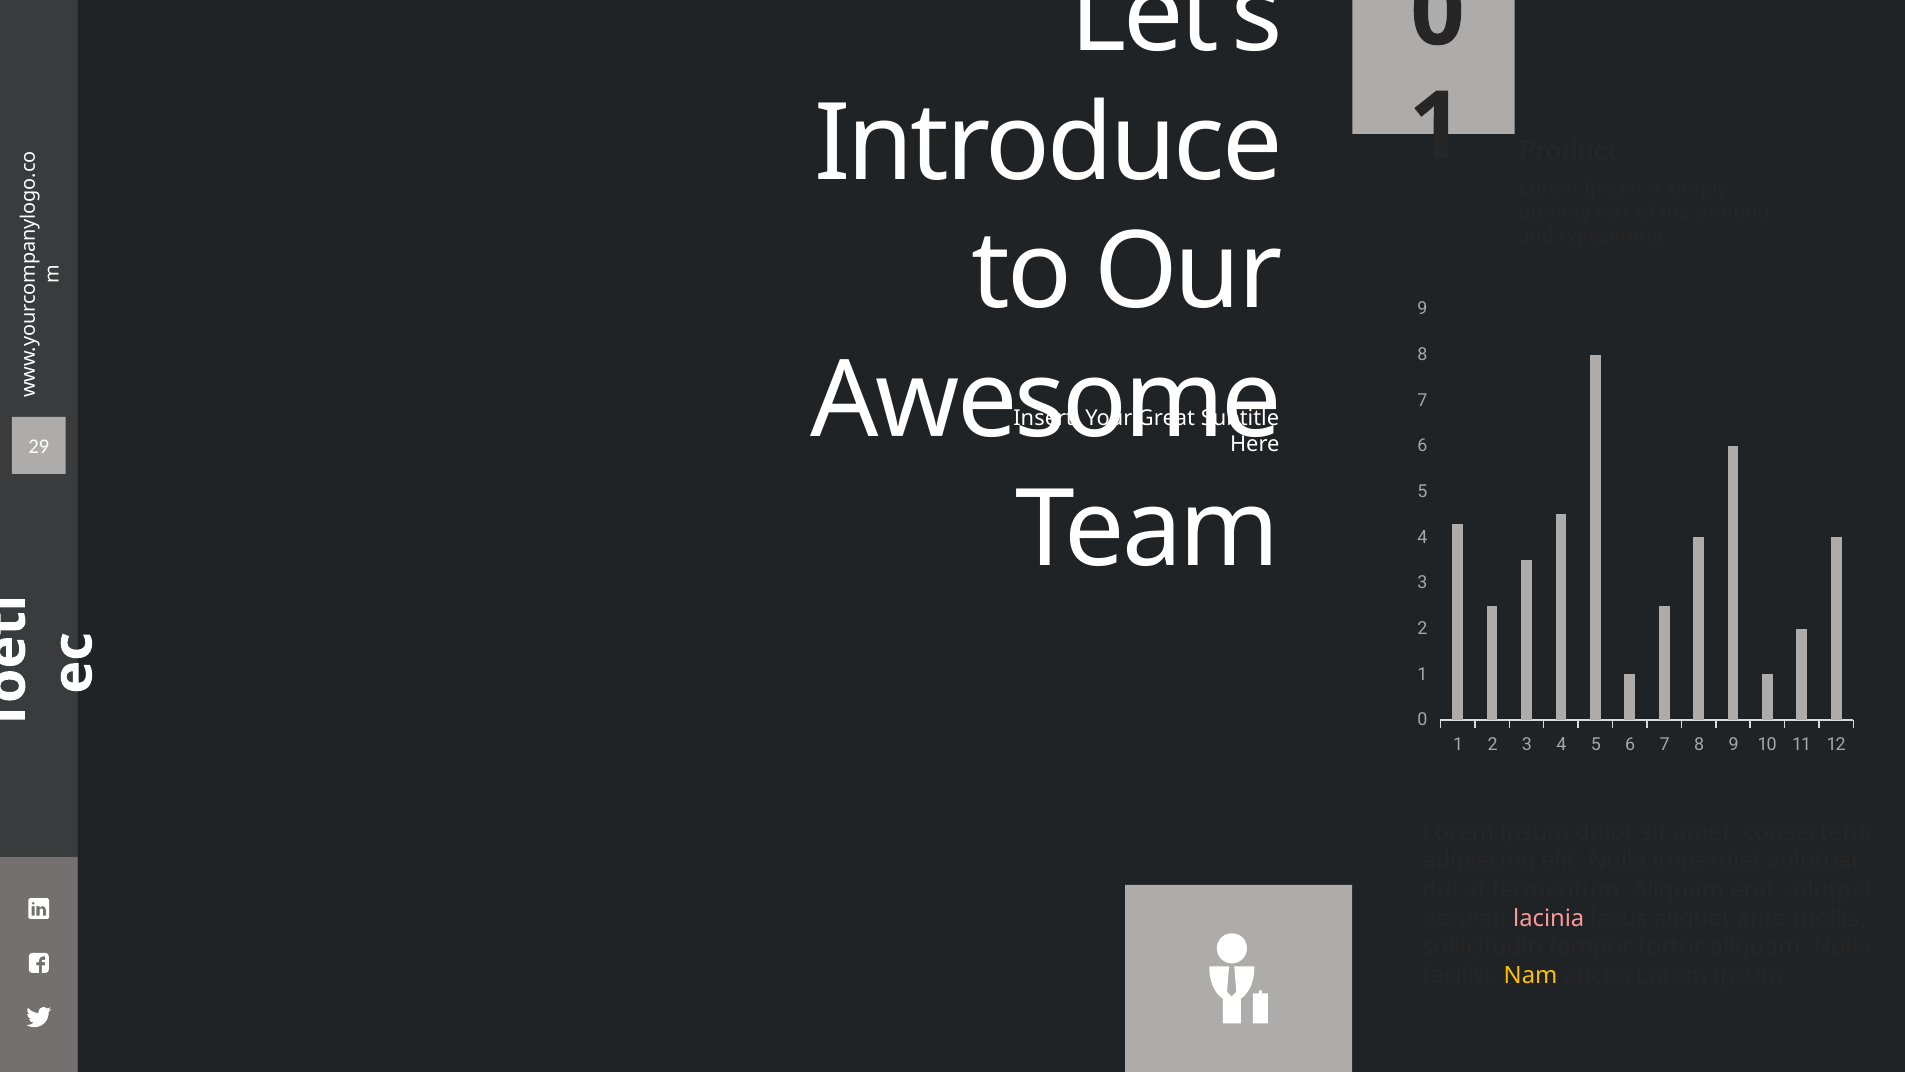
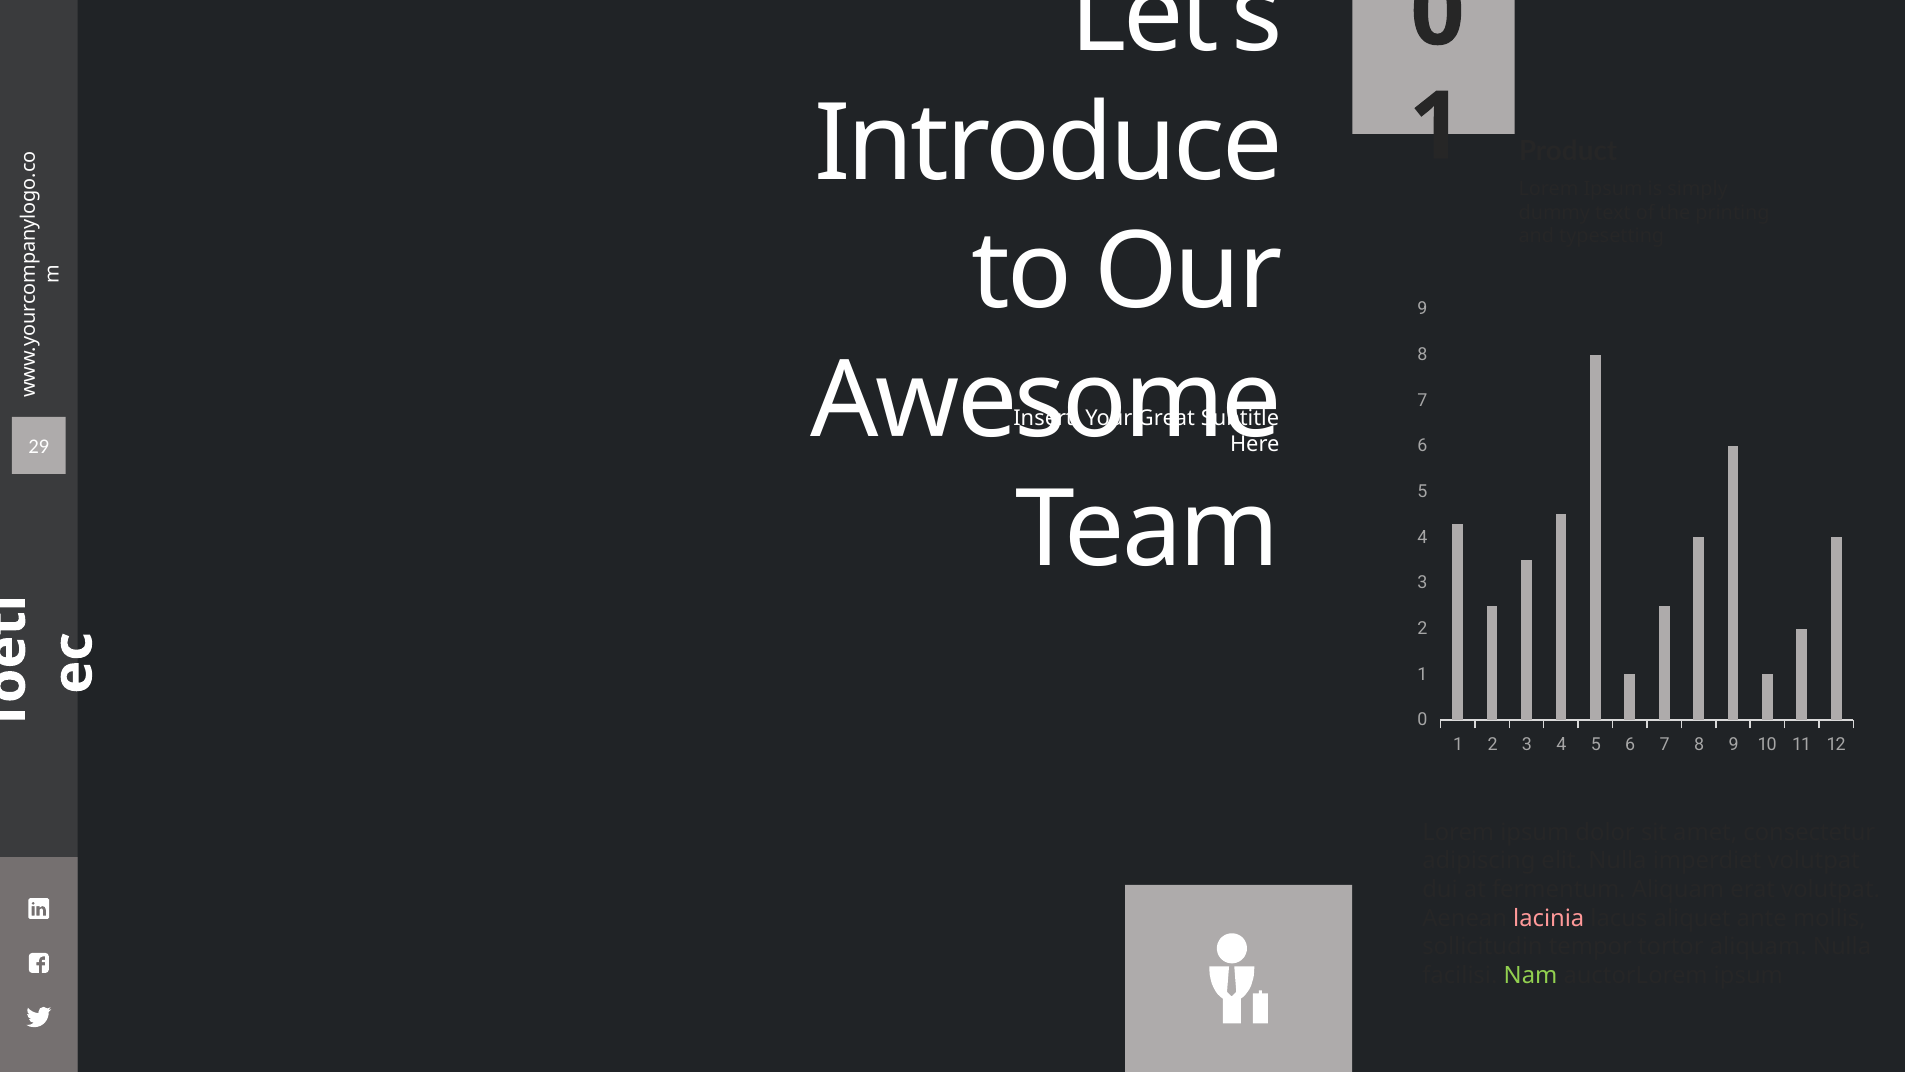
Nam colour: yellow -> light green (1531, 975)
